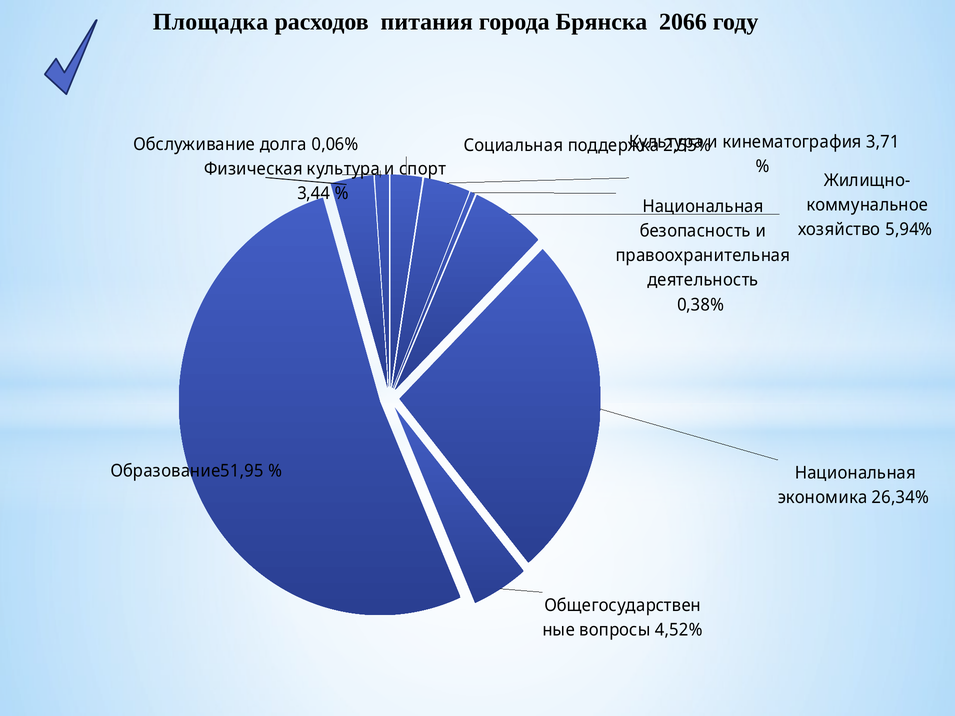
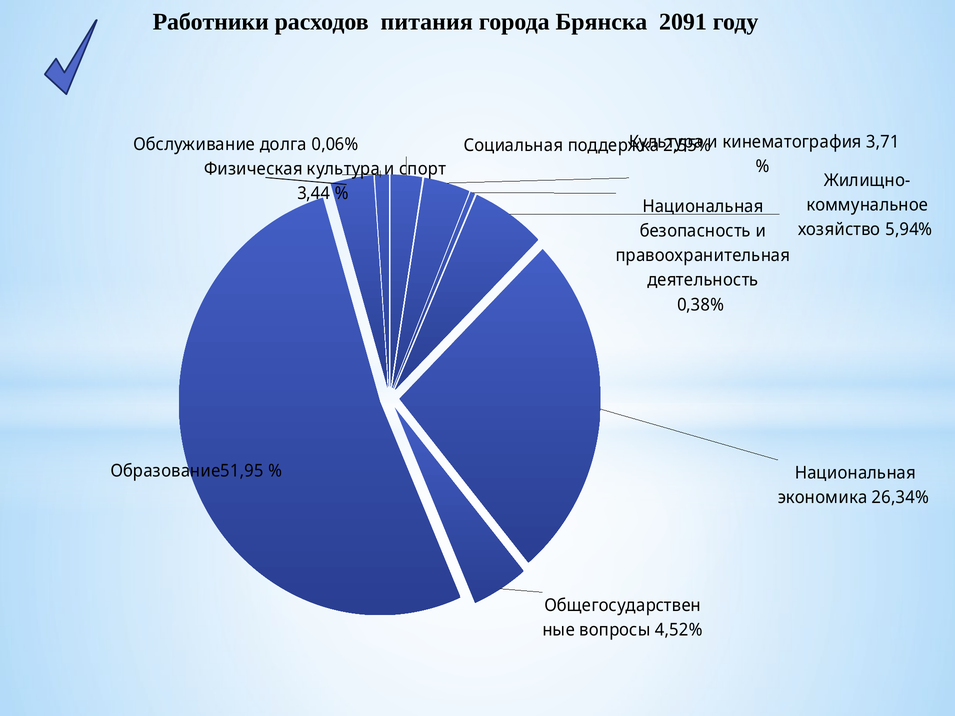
Площадка: Площадка -> Работники (211, 22)
2066: 2066 -> 2091 (683, 22)
